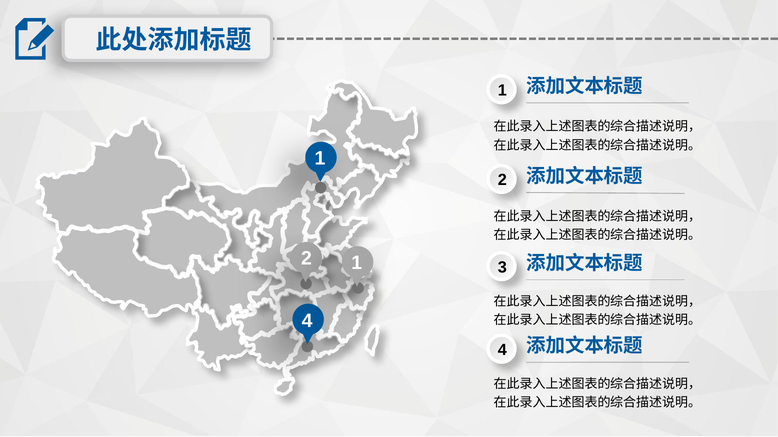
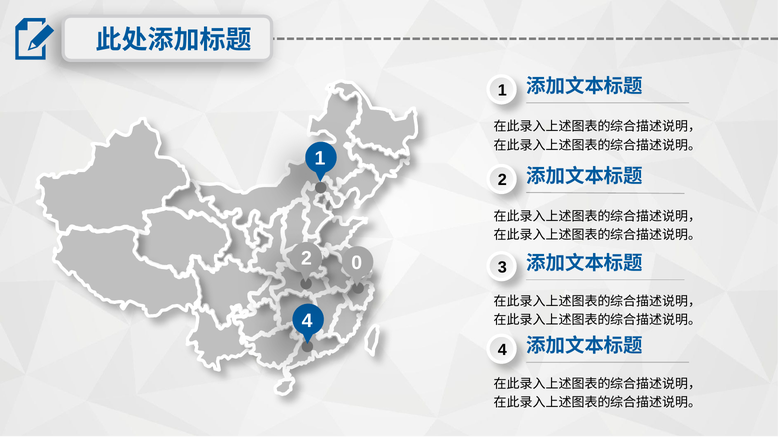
2 1: 1 -> 0 (357, 263)
